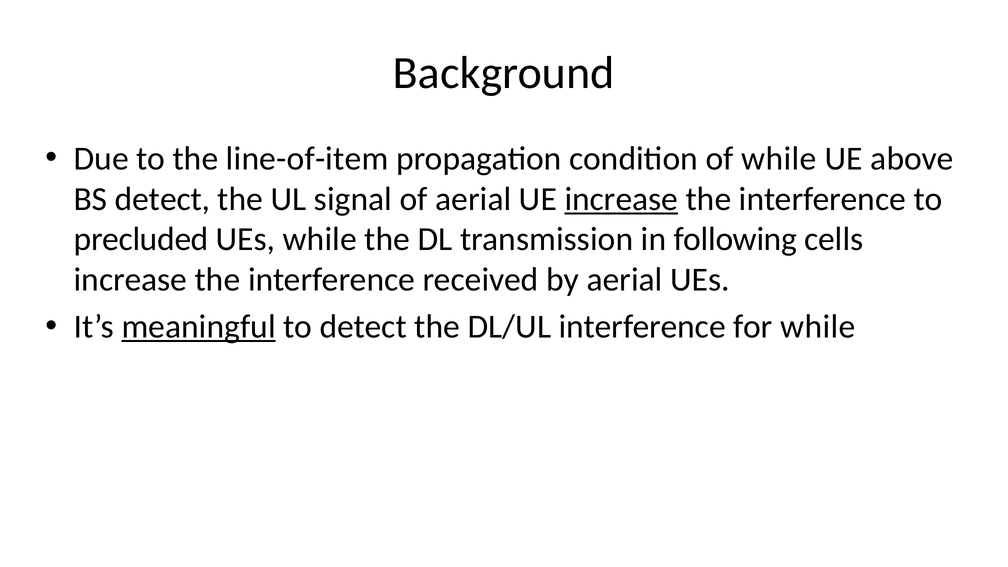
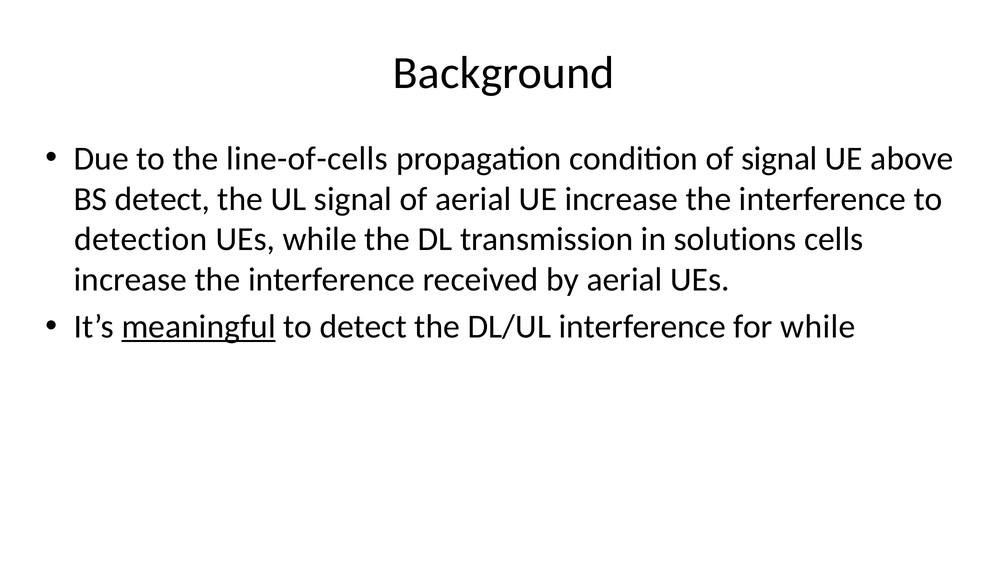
line-of-item: line-of-item -> line-of-cells (307, 159)
of while: while -> signal (779, 159)
increase underline: present -> none (621, 199)
precluded: precluded -> detection (141, 239)
following: following -> solutions (735, 239)
